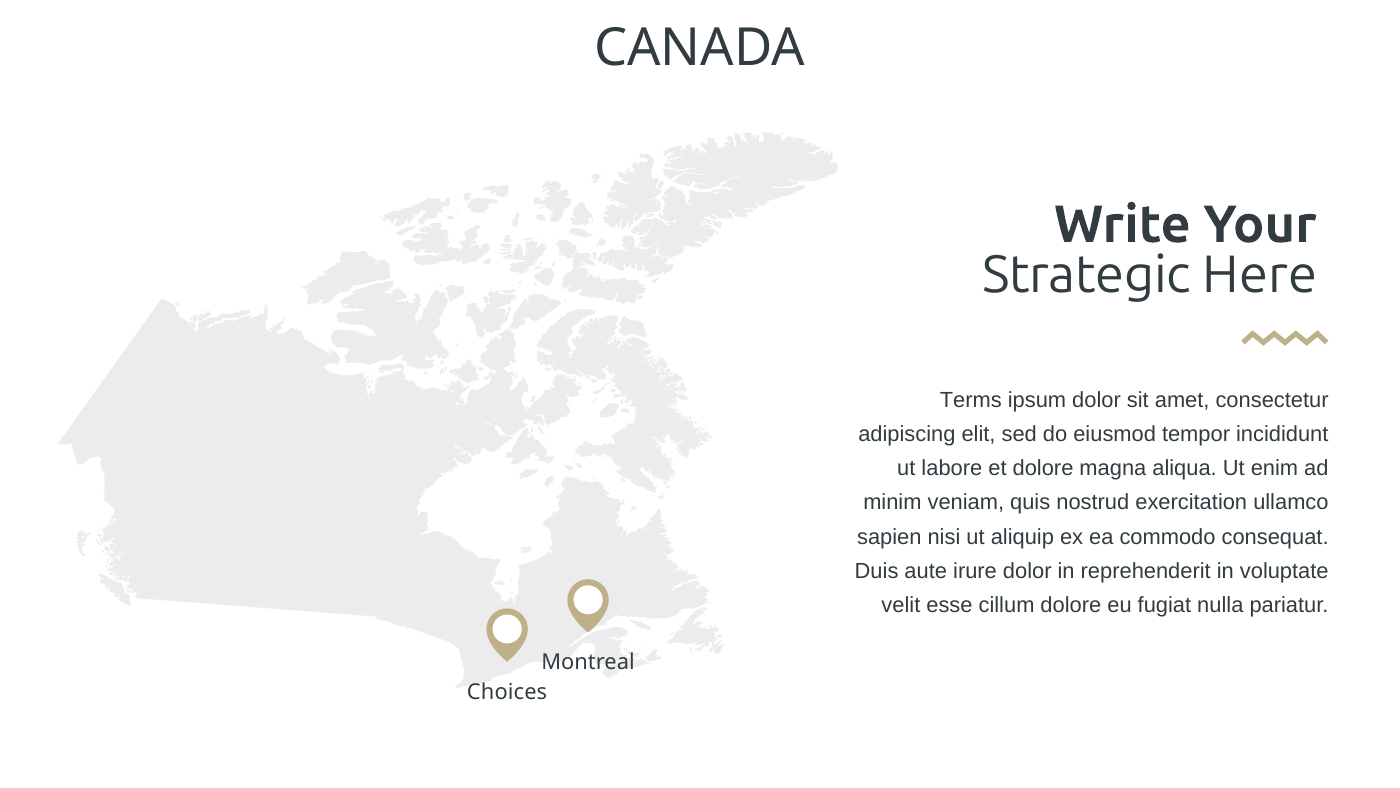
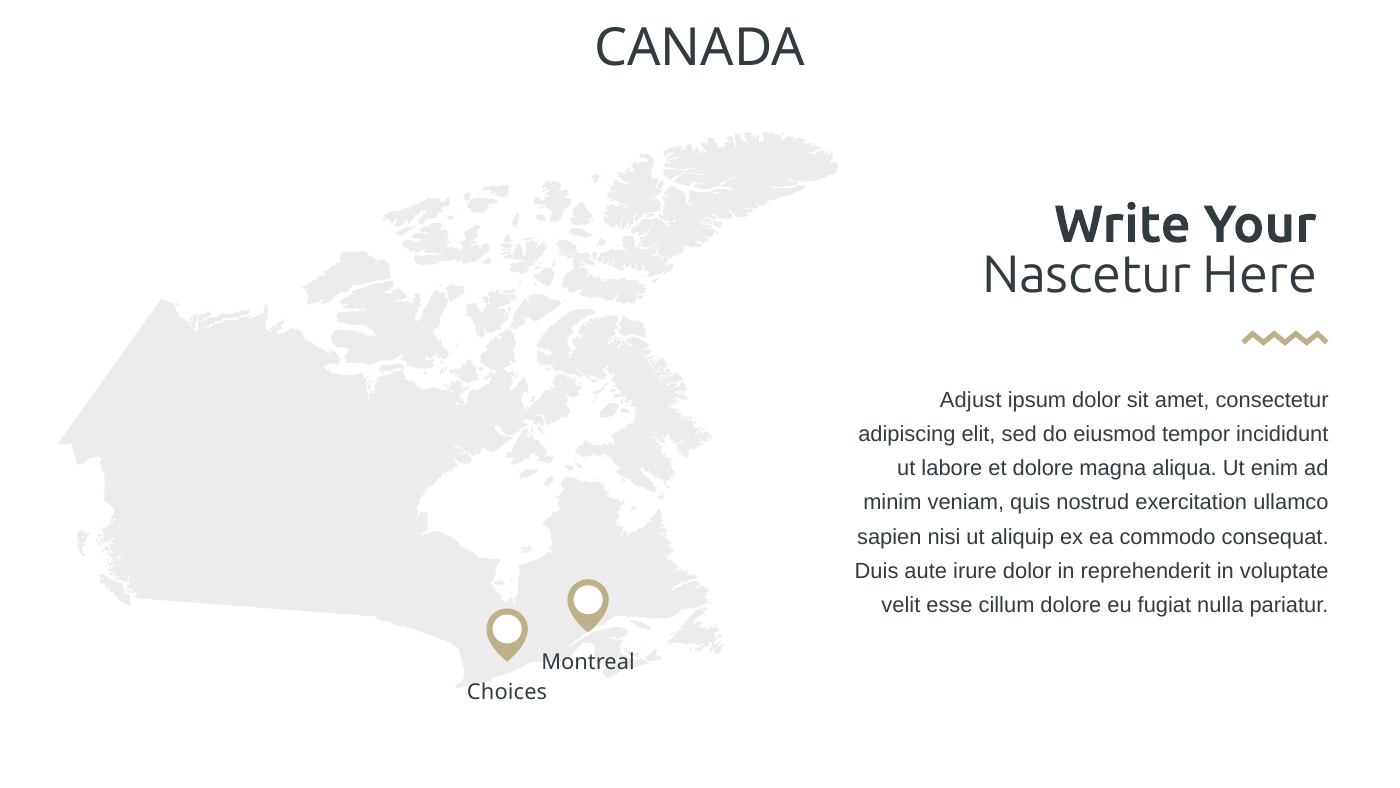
Strategic: Strategic -> Nascetur (1087, 275)
Terms: Terms -> Adjust (971, 400)
